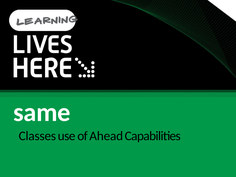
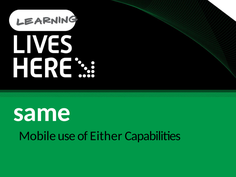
Classes: Classes -> Mobile (37, 136)
Ahead: Ahead -> Either (106, 136)
